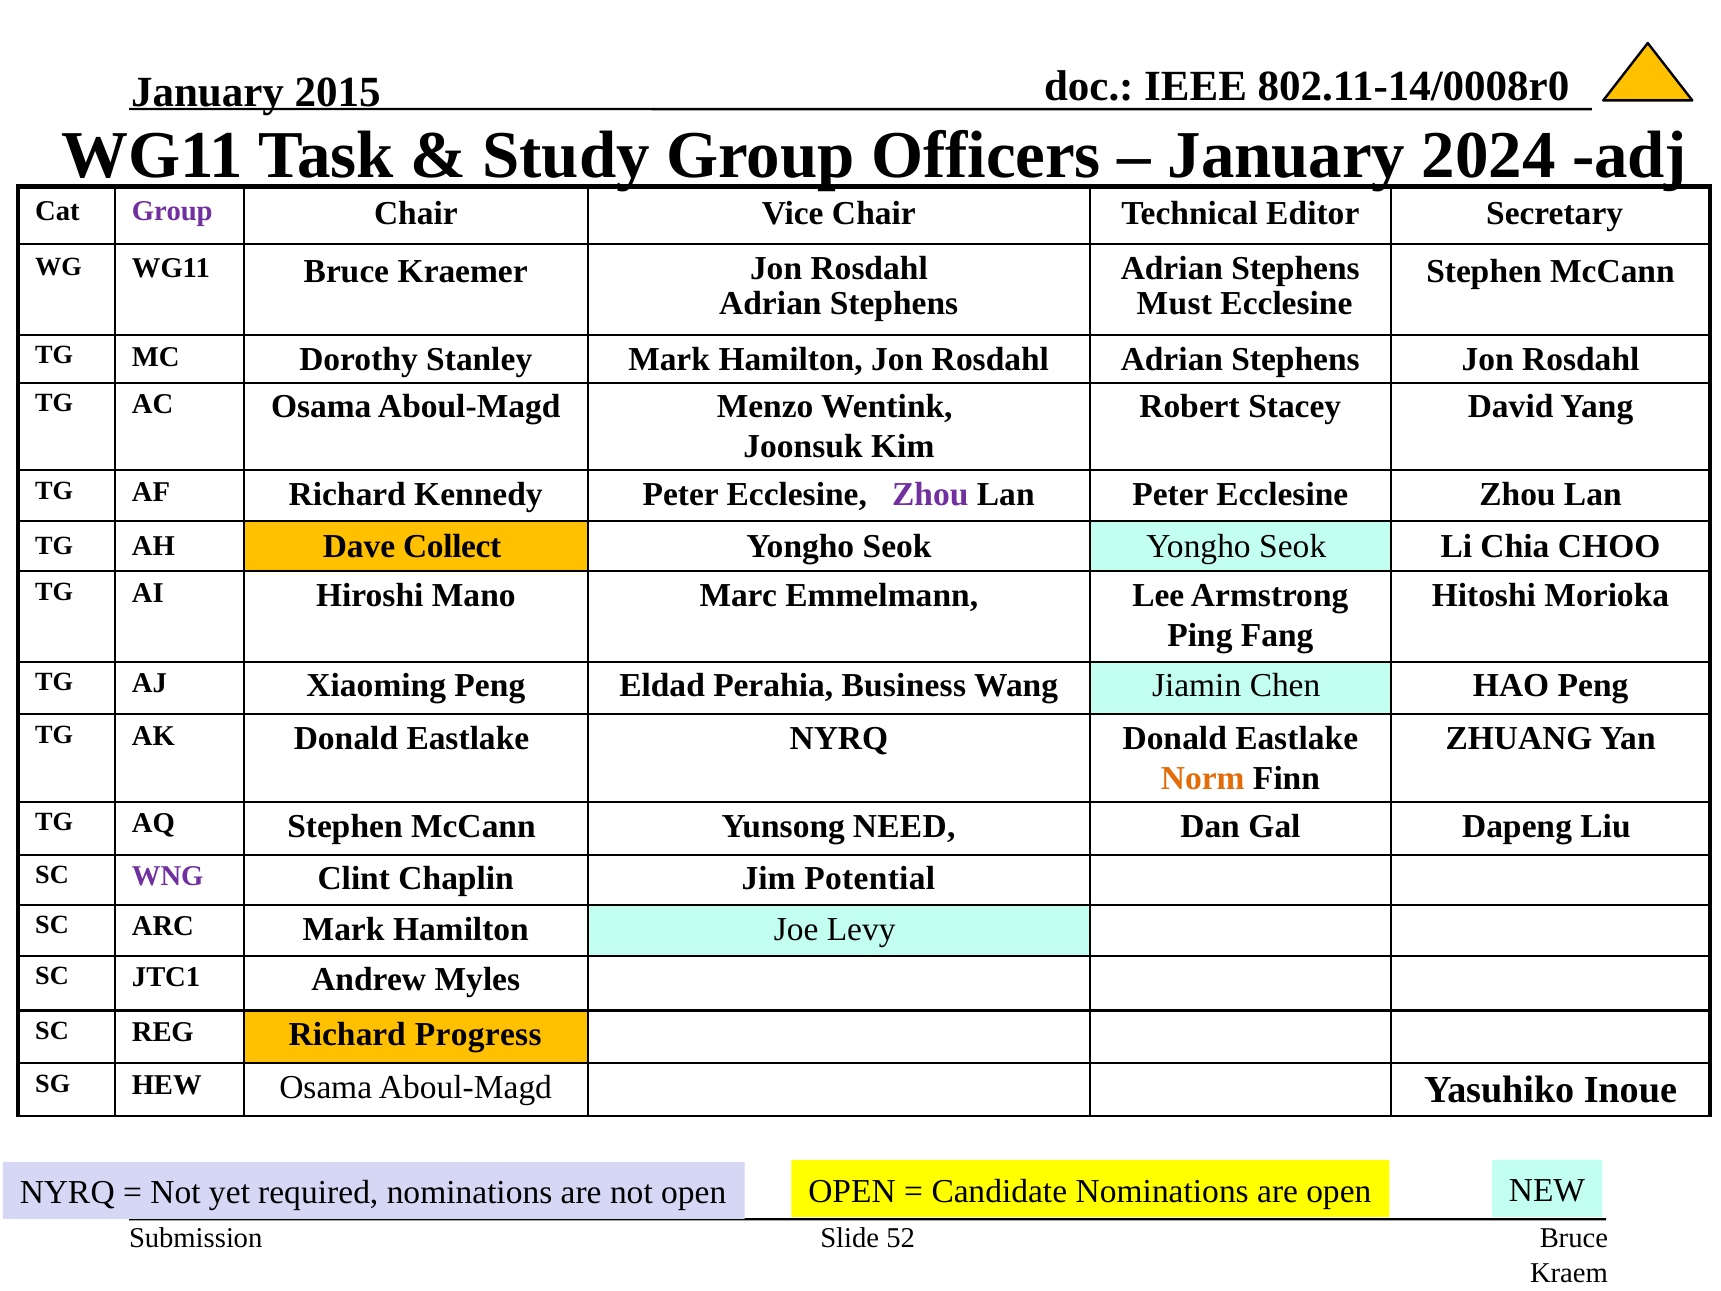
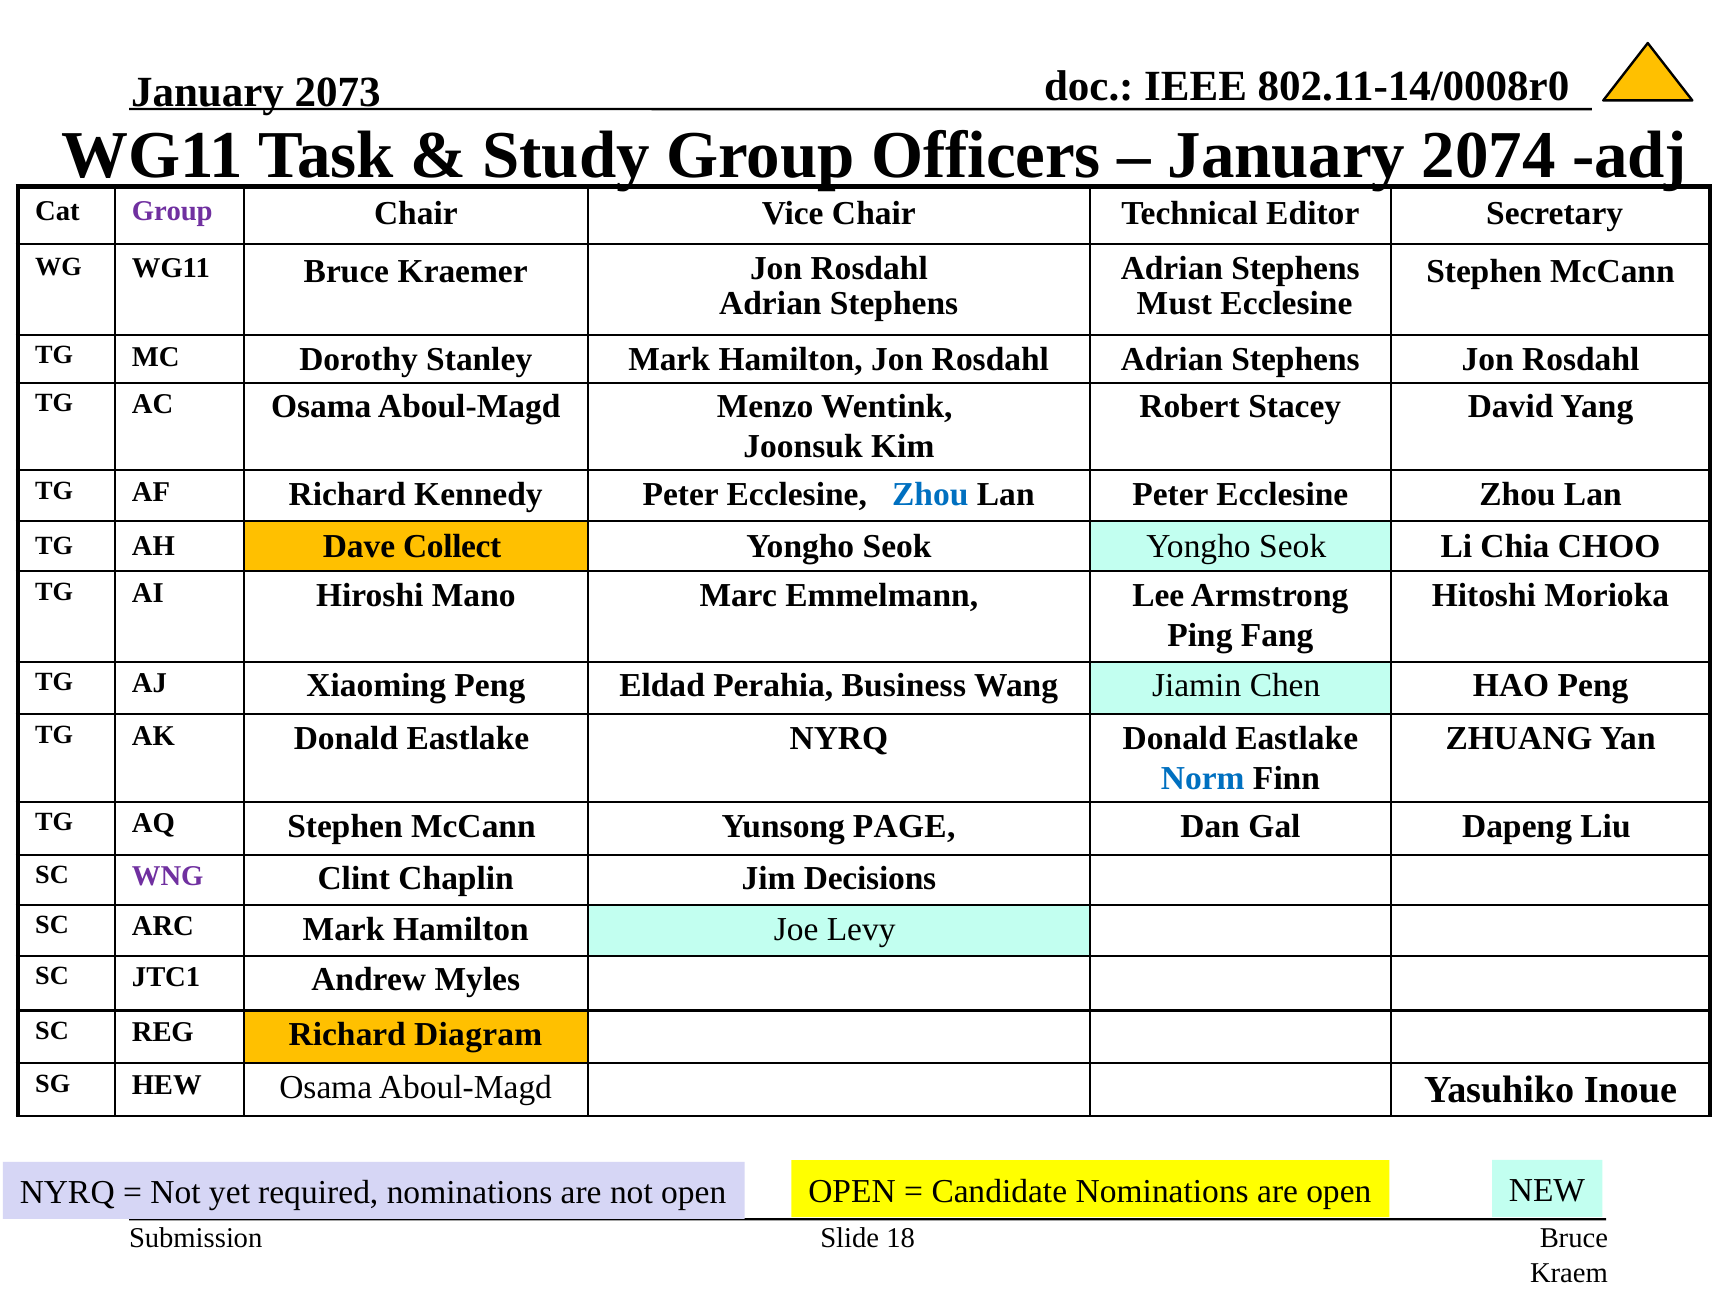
2015: 2015 -> 2073 (338, 92)
2024: 2024 -> 2074 (1489, 155)
Zhou colour: purple -> blue (930, 494)
Norm colour: orange -> blue (1203, 779)
NEED: NEED -> PAGE (904, 826)
Potential: Potential -> Decisions (870, 878)
Progress: Progress -> Diagram (478, 1034)
52: 52 -> 18 (901, 1238)
